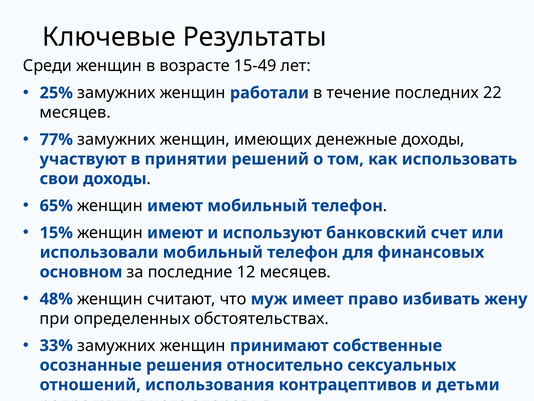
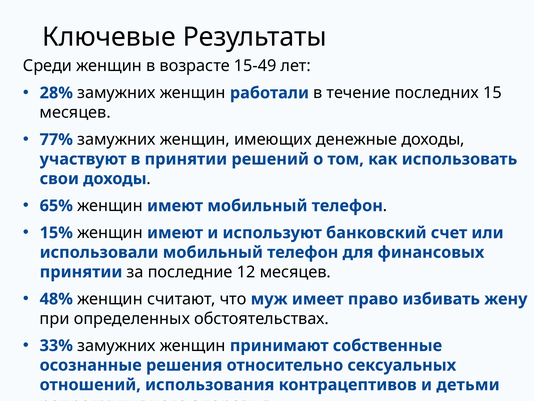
25%: 25% -> 28% (56, 93)
22: 22 -> 15 (492, 93)
основном: основном -> принятии (81, 272)
